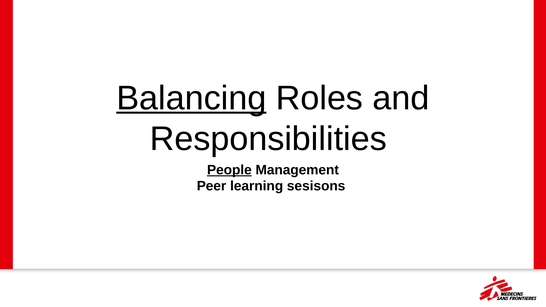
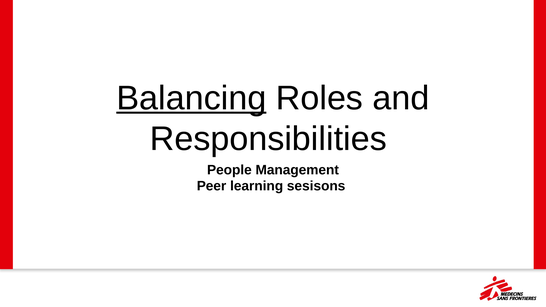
People underline: present -> none (229, 170)
